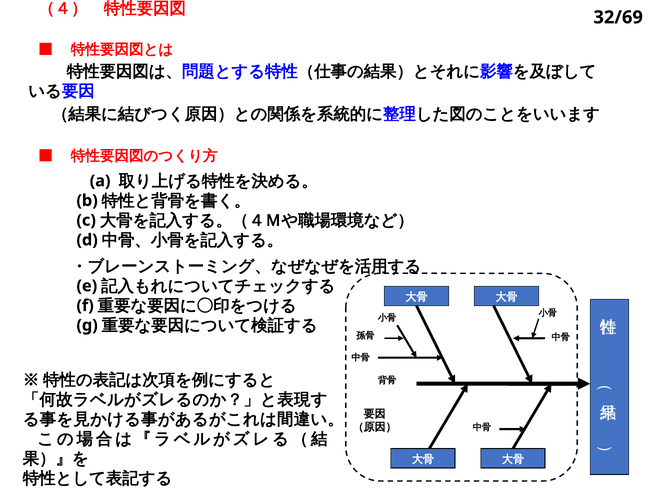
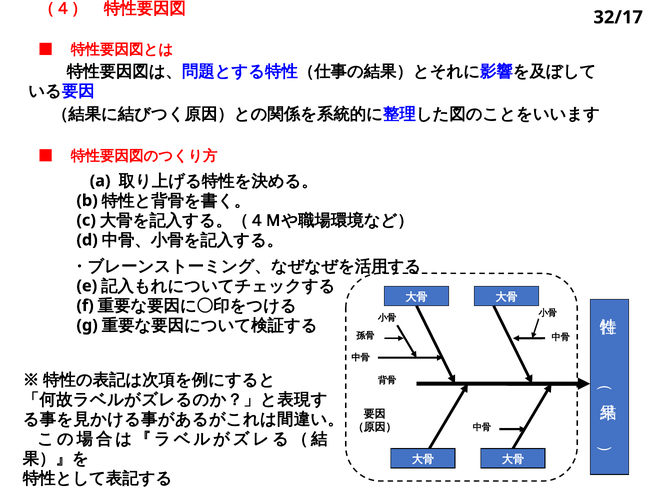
32/69: 32/69 -> 32/17 (618, 17)
